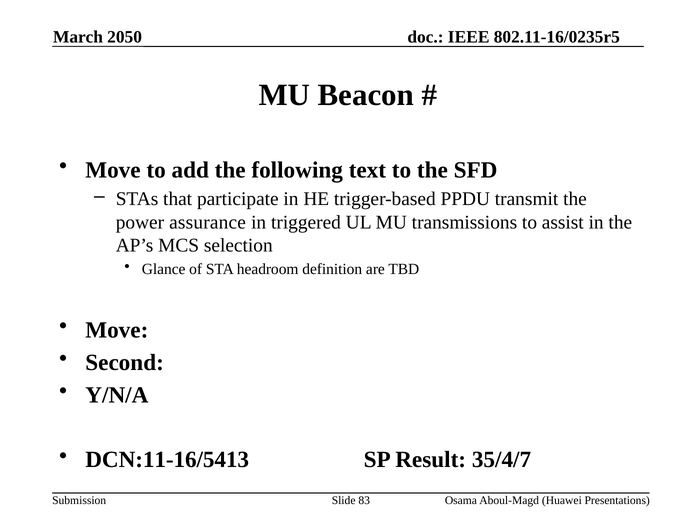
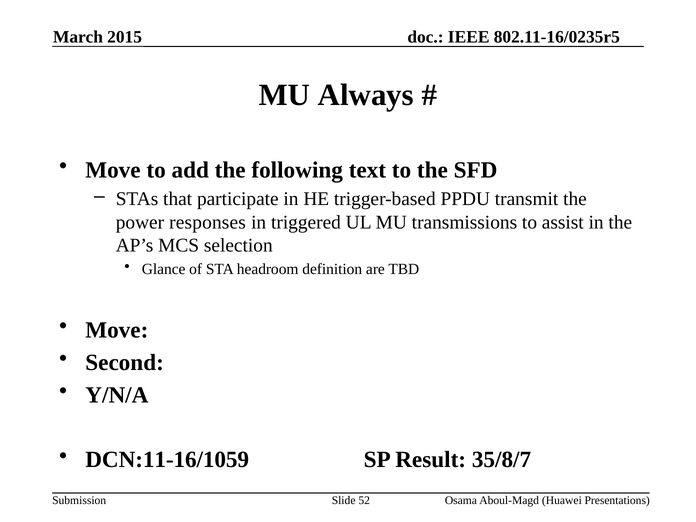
2050: 2050 -> 2015 (125, 37)
Beacon: Beacon -> Always (366, 95)
assurance: assurance -> responses (208, 222)
DCN:11-16/5413: DCN:11-16/5413 -> DCN:11-16/1059 (167, 460)
35/4/7: 35/4/7 -> 35/8/7 (502, 460)
83: 83 -> 52 (364, 501)
